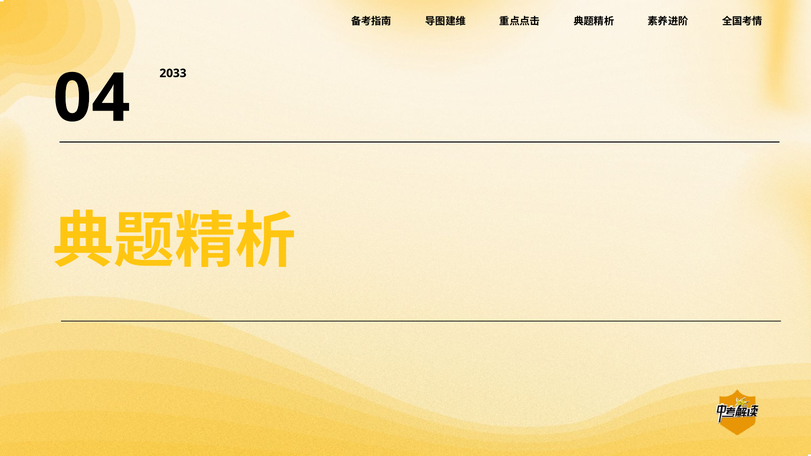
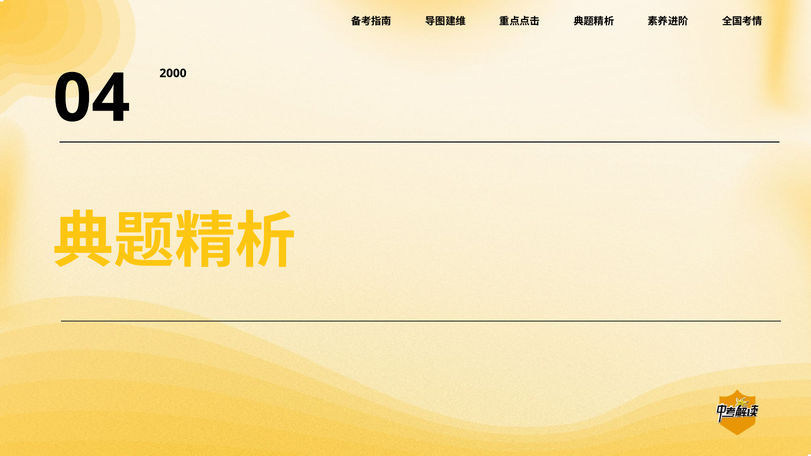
2033: 2033 -> 2000 (173, 73)
